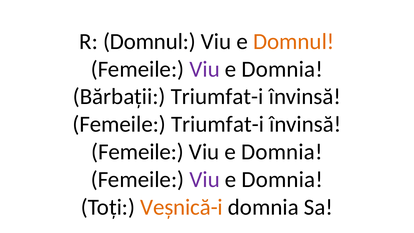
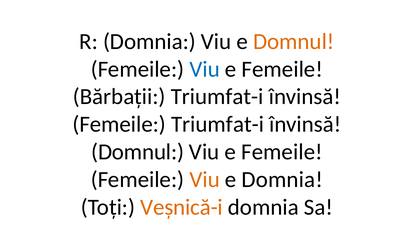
R Domnul: Domnul -> Domnia (149, 41)
Viu colour: purple -> blue (205, 69)
Domnia: Domnia -> Femeile (282, 69)
Femeile: Femeile -> Domnul (138, 152)
Domnia: Domnia -> Femeile (282, 152)
Viu colour: purple -> orange (205, 179)
